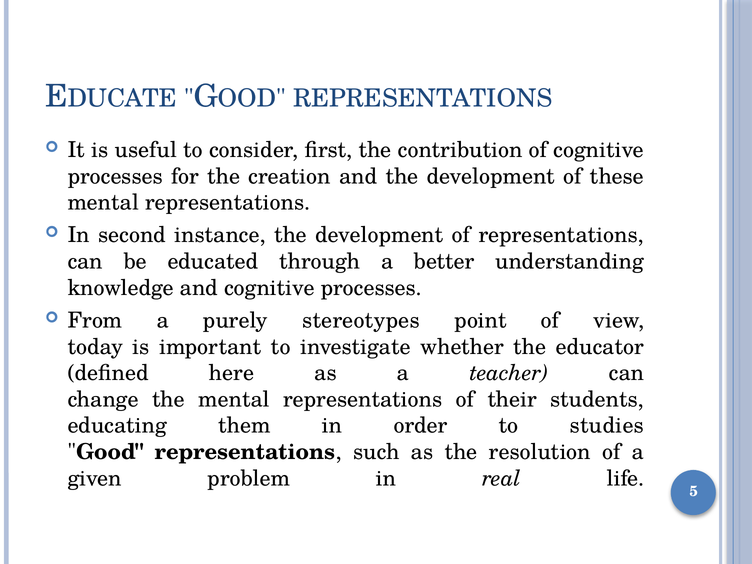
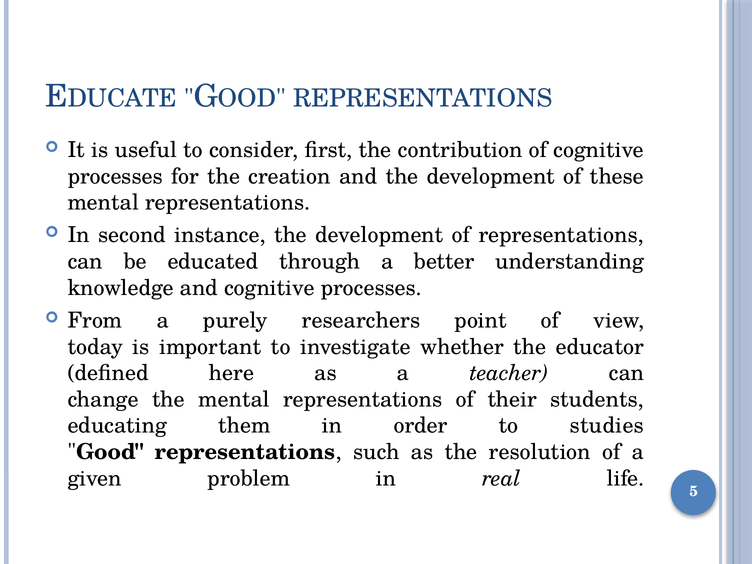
stereotypes: stereotypes -> researchers (361, 320)
